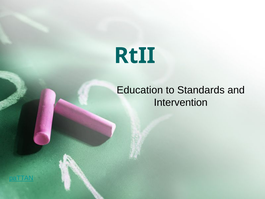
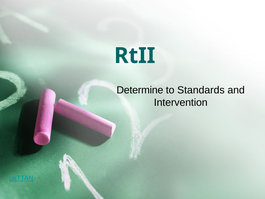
Education: Education -> Determine (140, 90)
